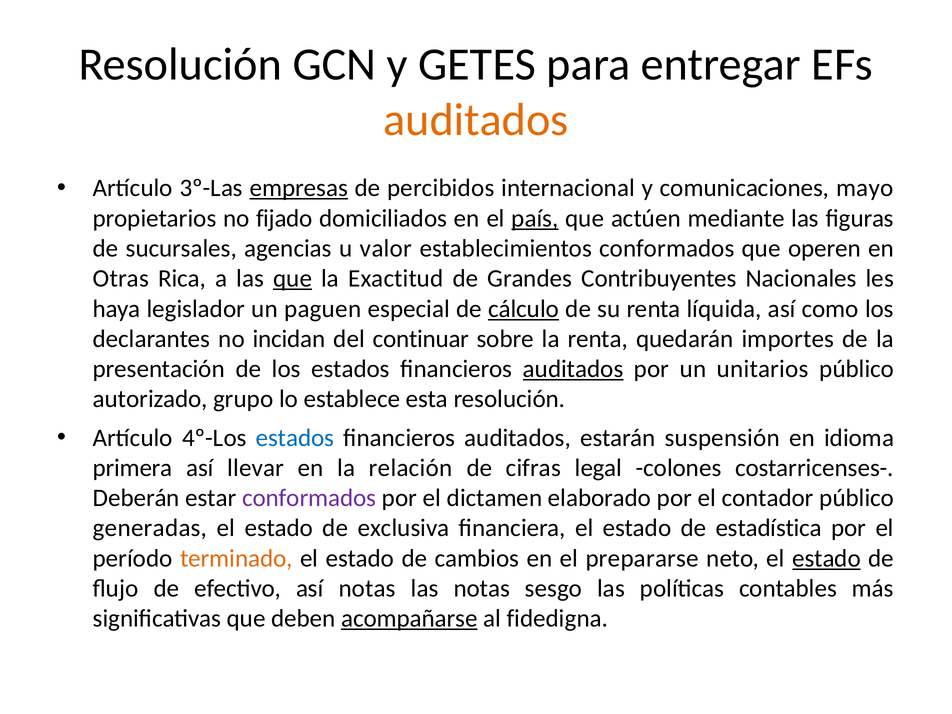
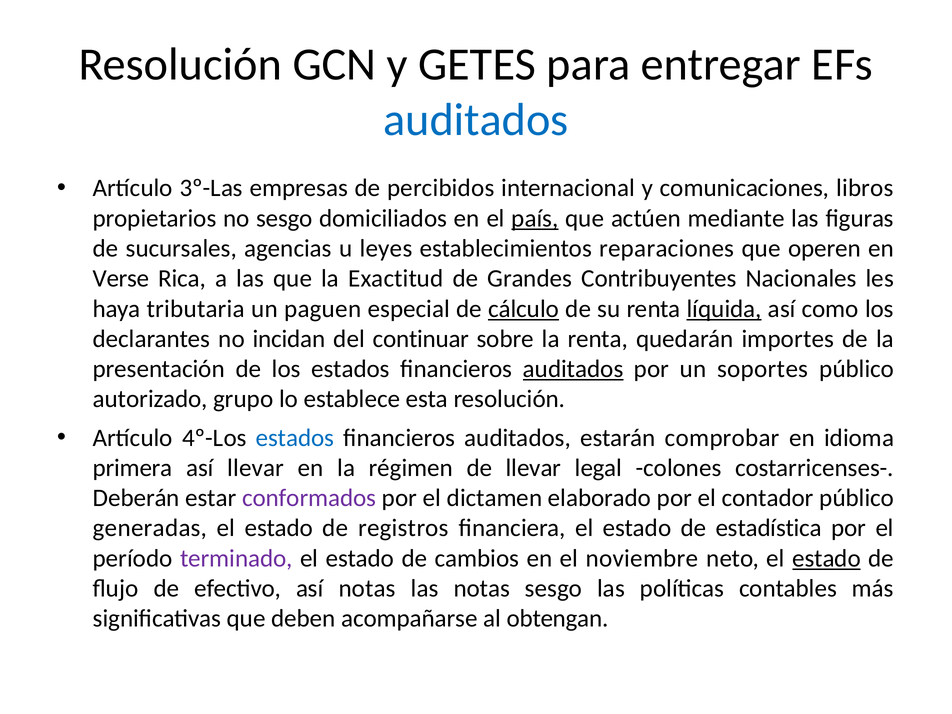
auditados colour: orange -> blue (476, 120)
empresas underline: present -> none (299, 188)
mayo: mayo -> libros (865, 188)
no fijado: fijado -> sesgo (284, 218)
valor: valor -> leyes (386, 248)
establecimientos conformados: conformados -> reparaciones (667, 248)
Otras: Otras -> Verse (121, 279)
que underline: present -> none (293, 279)
legislador: legislador -> tributaria (196, 309)
líquida underline: none -> present (724, 309)
unitarios: unitarios -> soportes (763, 369)
suspensión: suspensión -> comprobar (722, 438)
relación: relación -> régimen (411, 468)
de cifras: cifras -> llevar (534, 468)
exclusiva: exclusiva -> registros (403, 528)
terminado colour: orange -> purple (236, 558)
prepararse: prepararse -> noviembre (642, 558)
acompañarse underline: present -> none (409, 619)
fidedigna: fidedigna -> obtengan (558, 619)
